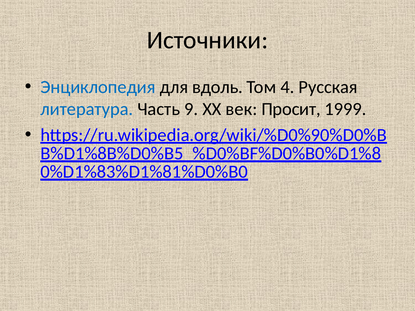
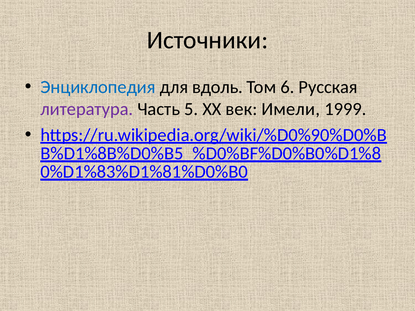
4: 4 -> 6 (287, 87)
литература colour: blue -> purple (87, 109)
9: 9 -> 5 (191, 109)
Просит: Просит -> Имели (291, 109)
